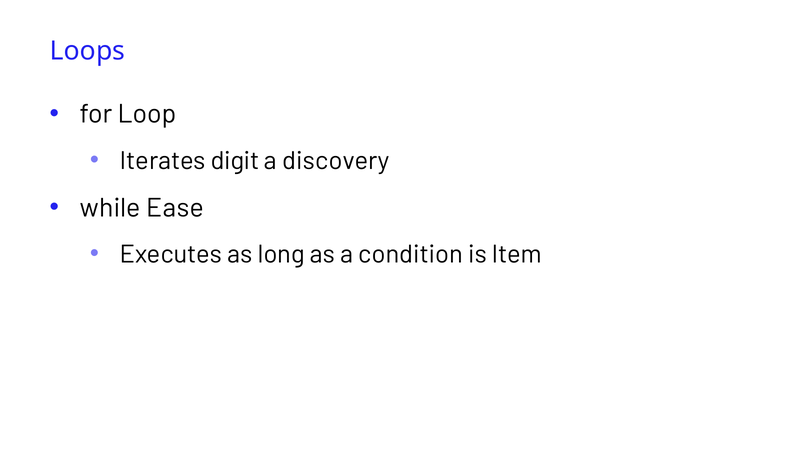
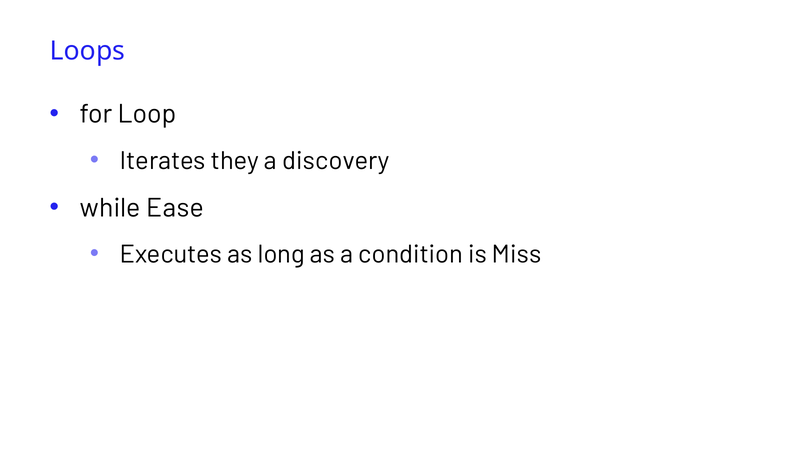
digit: digit -> they (235, 161)
Item: Item -> Miss (517, 255)
